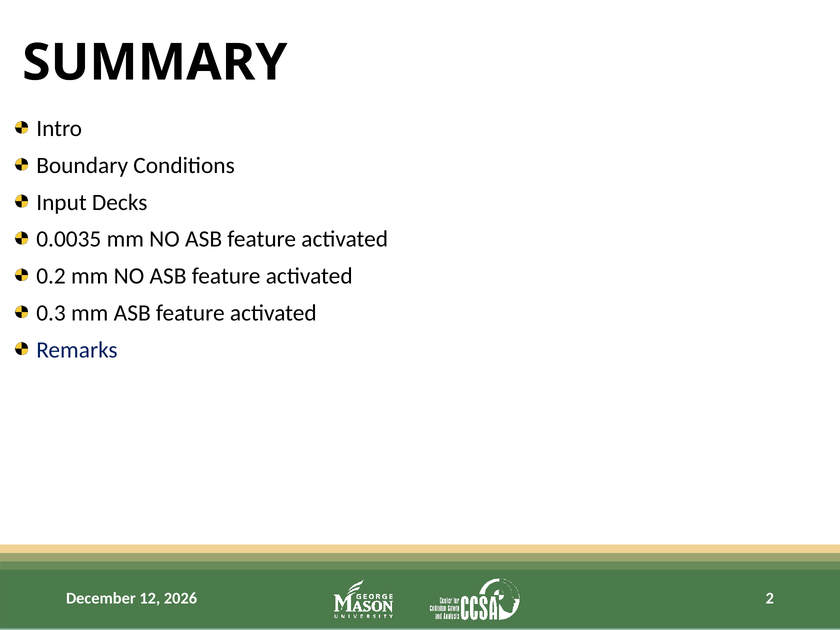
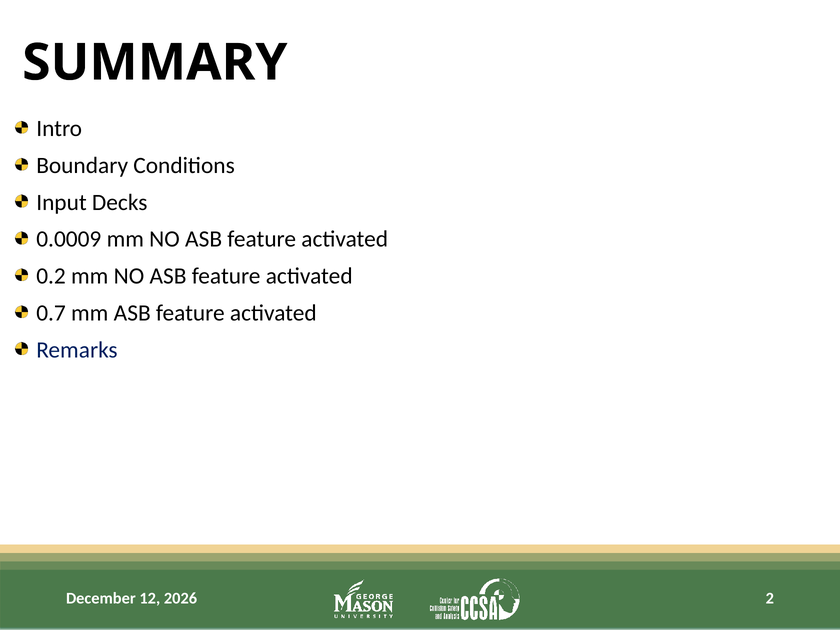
0.0035: 0.0035 -> 0.0009 (69, 239)
0.3: 0.3 -> 0.7 (51, 313)
